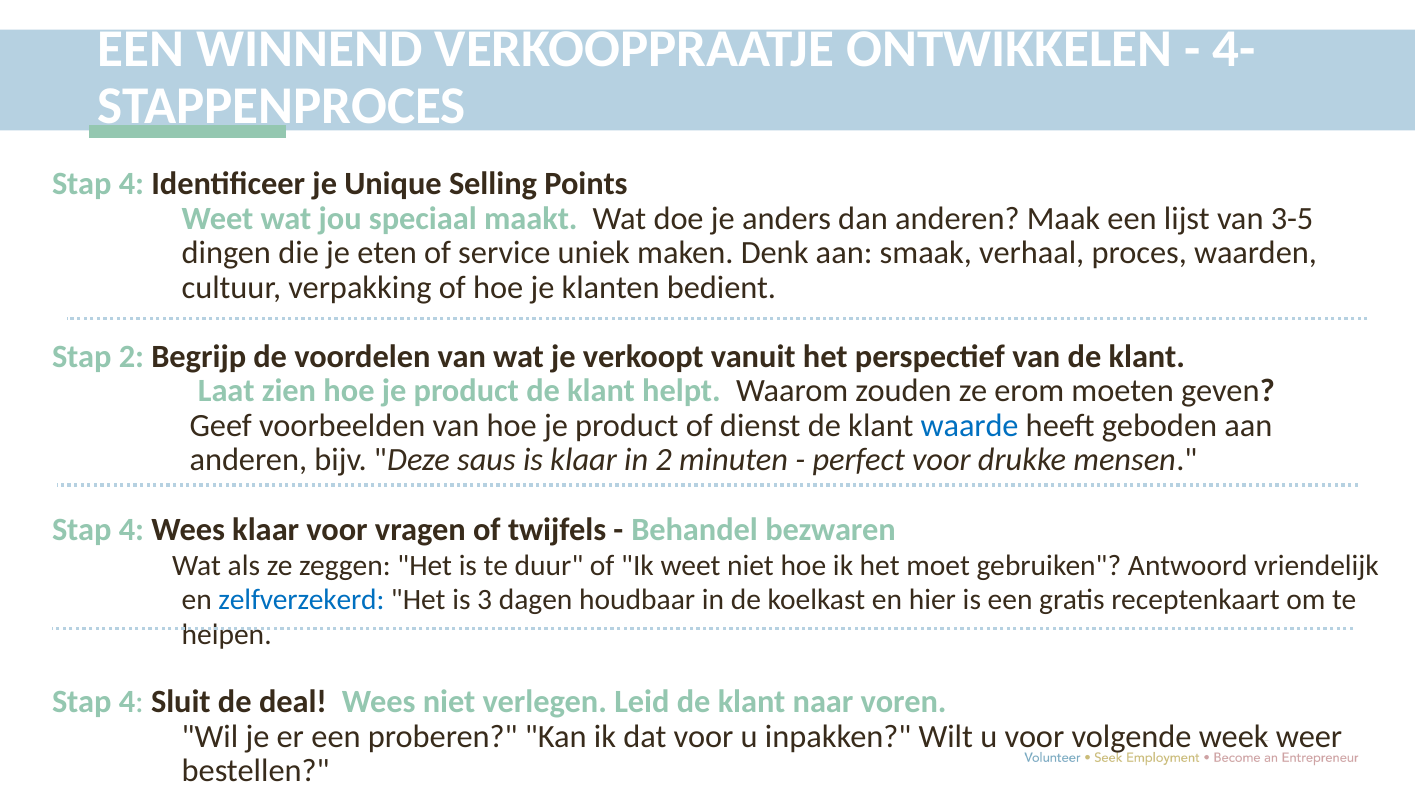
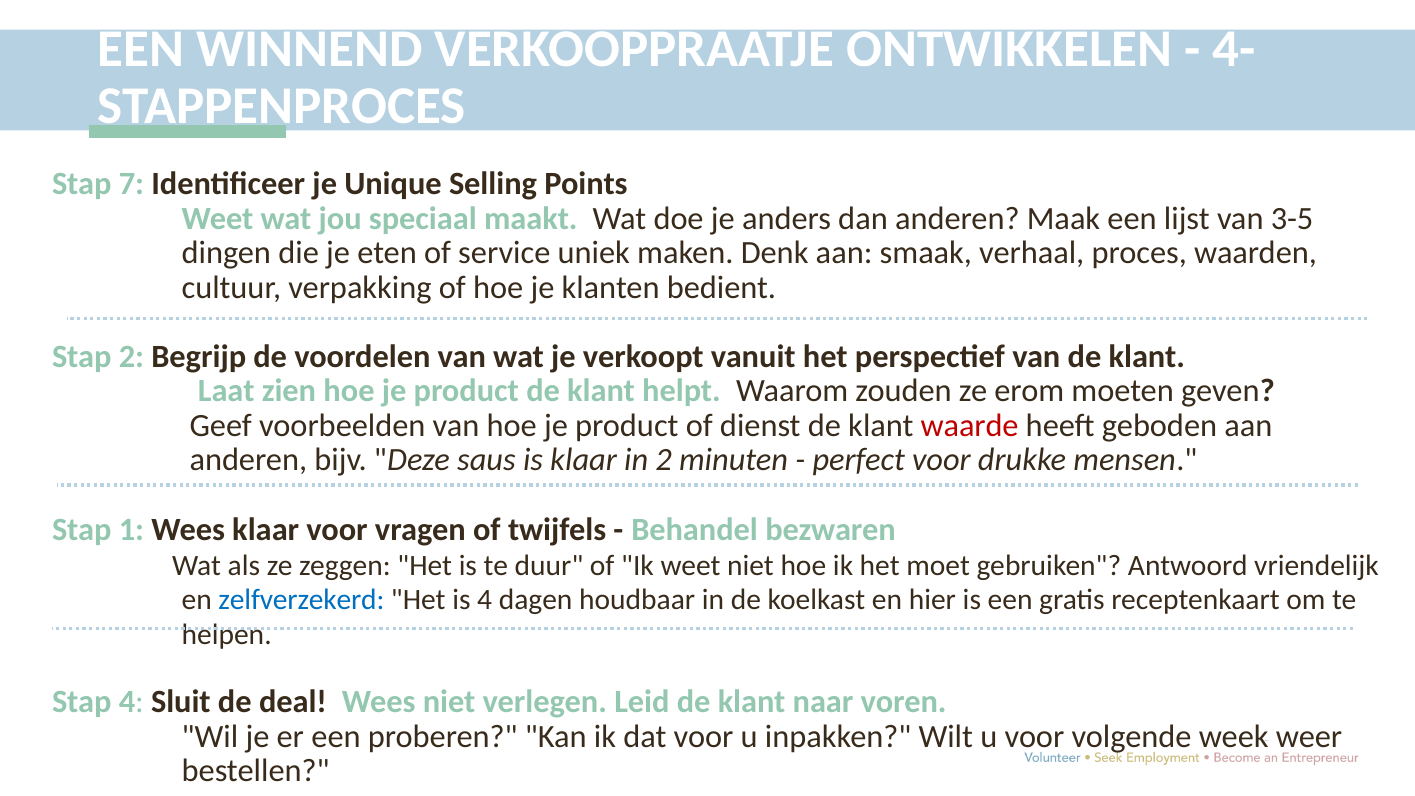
4: 4 -> 7 (131, 184)
waarde colour: blue -> red (970, 426)
4: 4 -> 1 (131, 529)
is 3: 3 -> 4 (485, 600)
